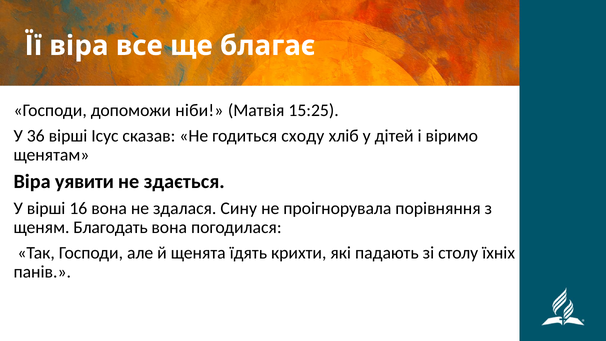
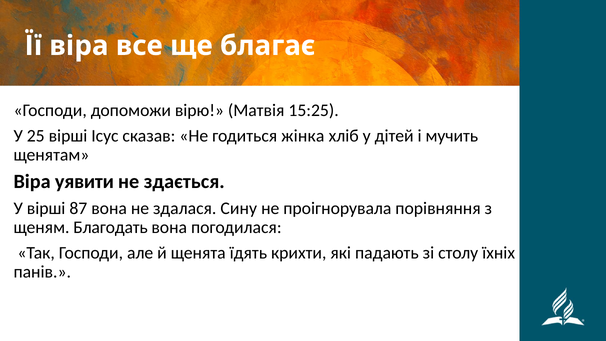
ніби: ніби -> вірю (199, 110)
36: 36 -> 25 (36, 136)
сходу: сходу -> жінка (303, 136)
віримо: віримо -> мучить (452, 136)
16: 16 -> 87 (78, 208)
